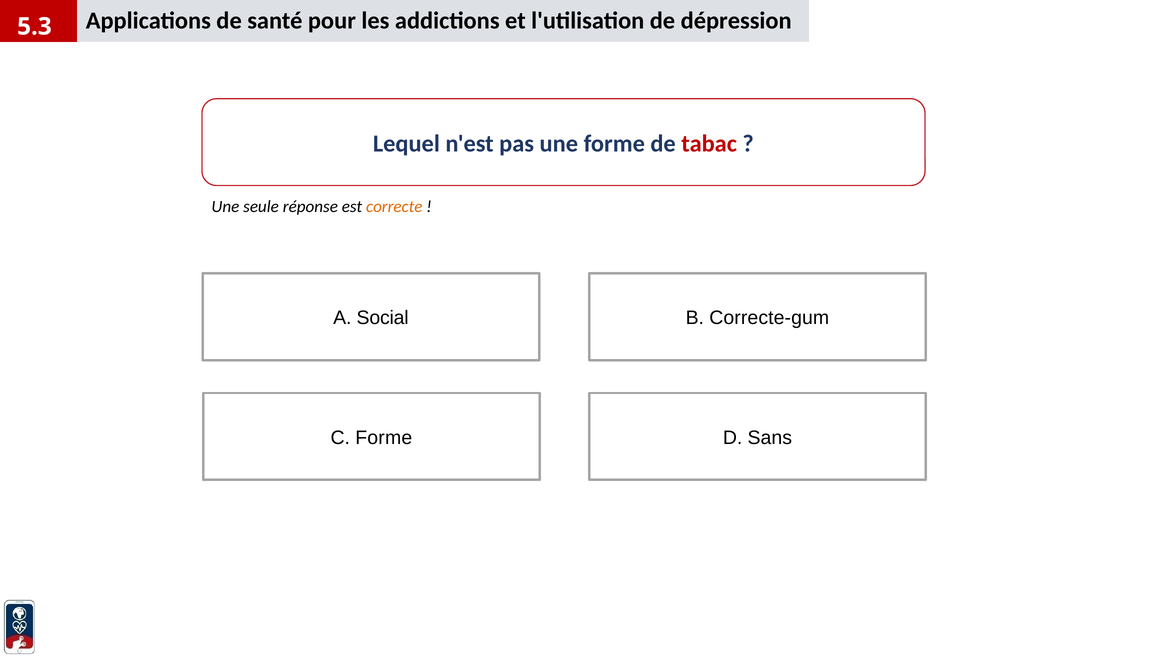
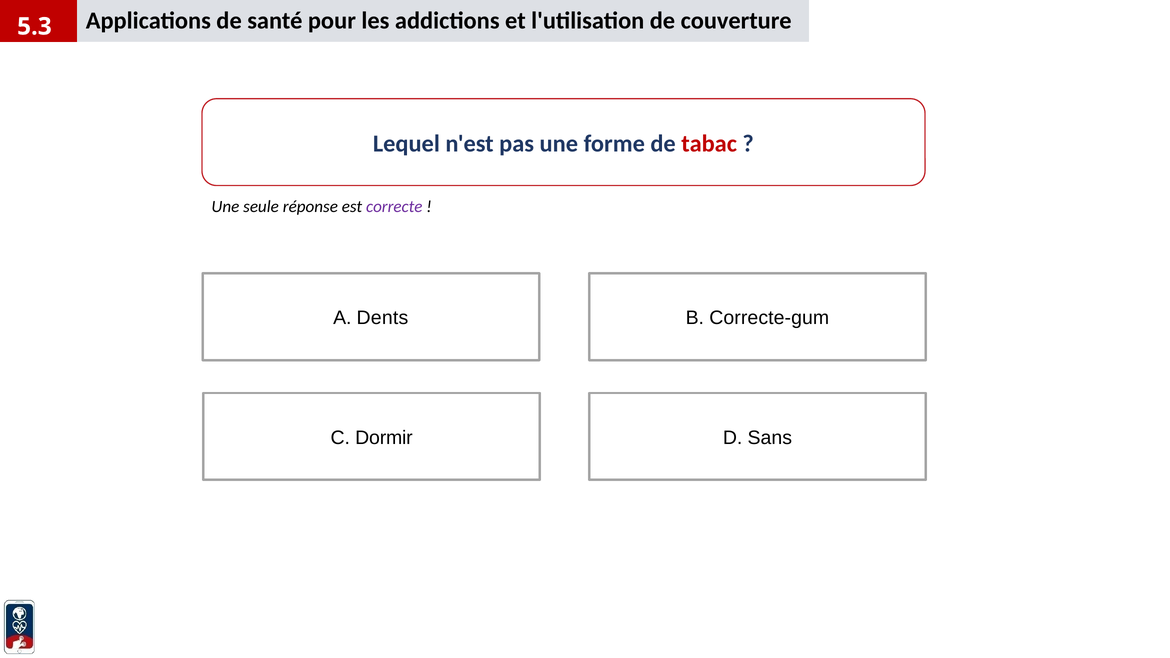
dépression: dépression -> couverture (736, 21)
correcte colour: orange -> purple (394, 207)
Social: Social -> Dents (382, 318)
C Forme: Forme -> Dormir (384, 438)
